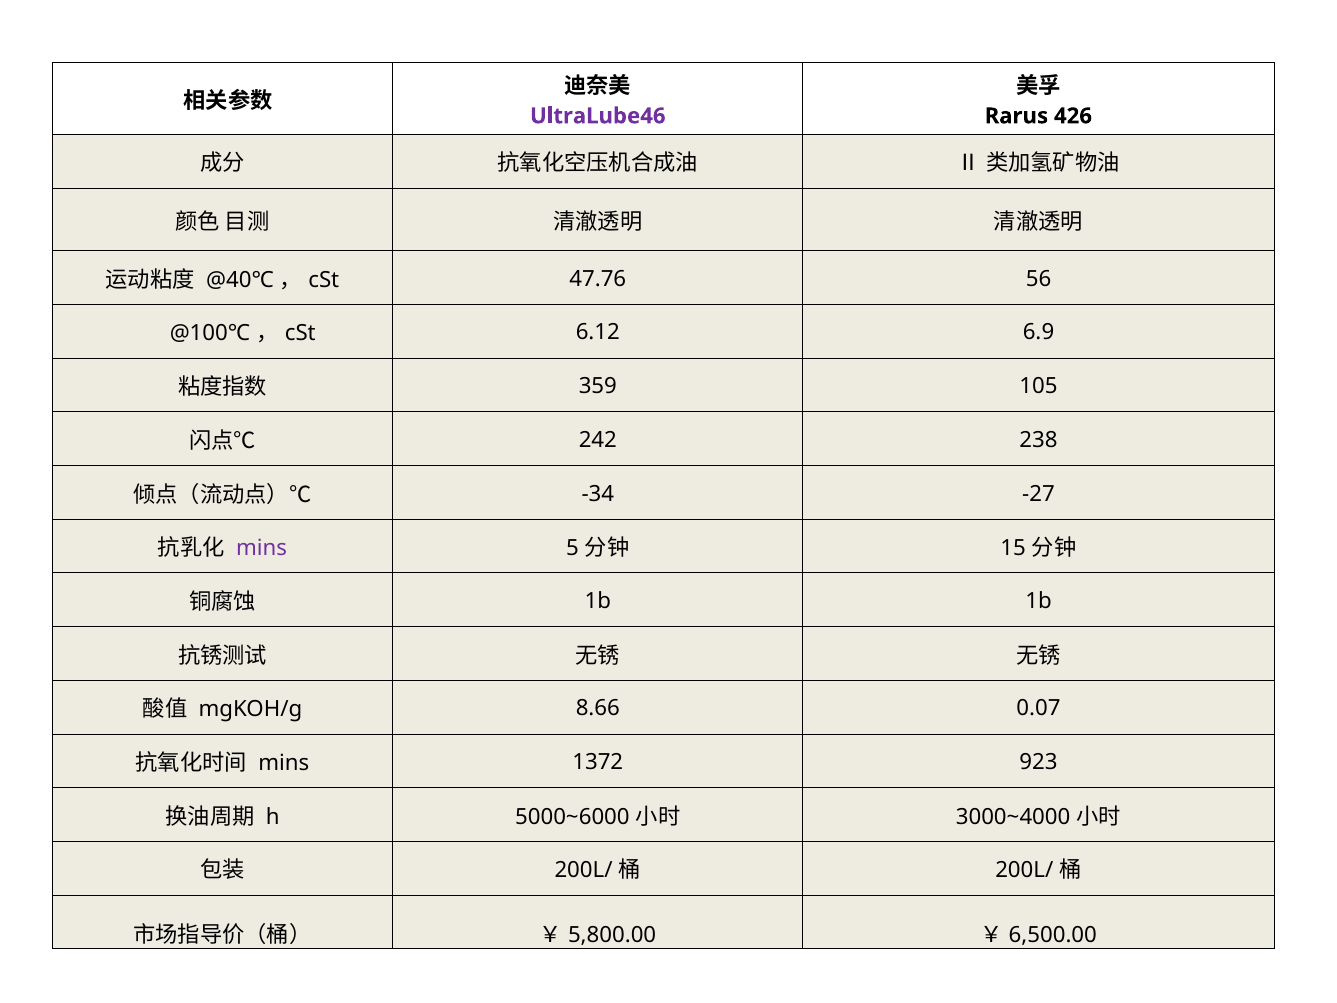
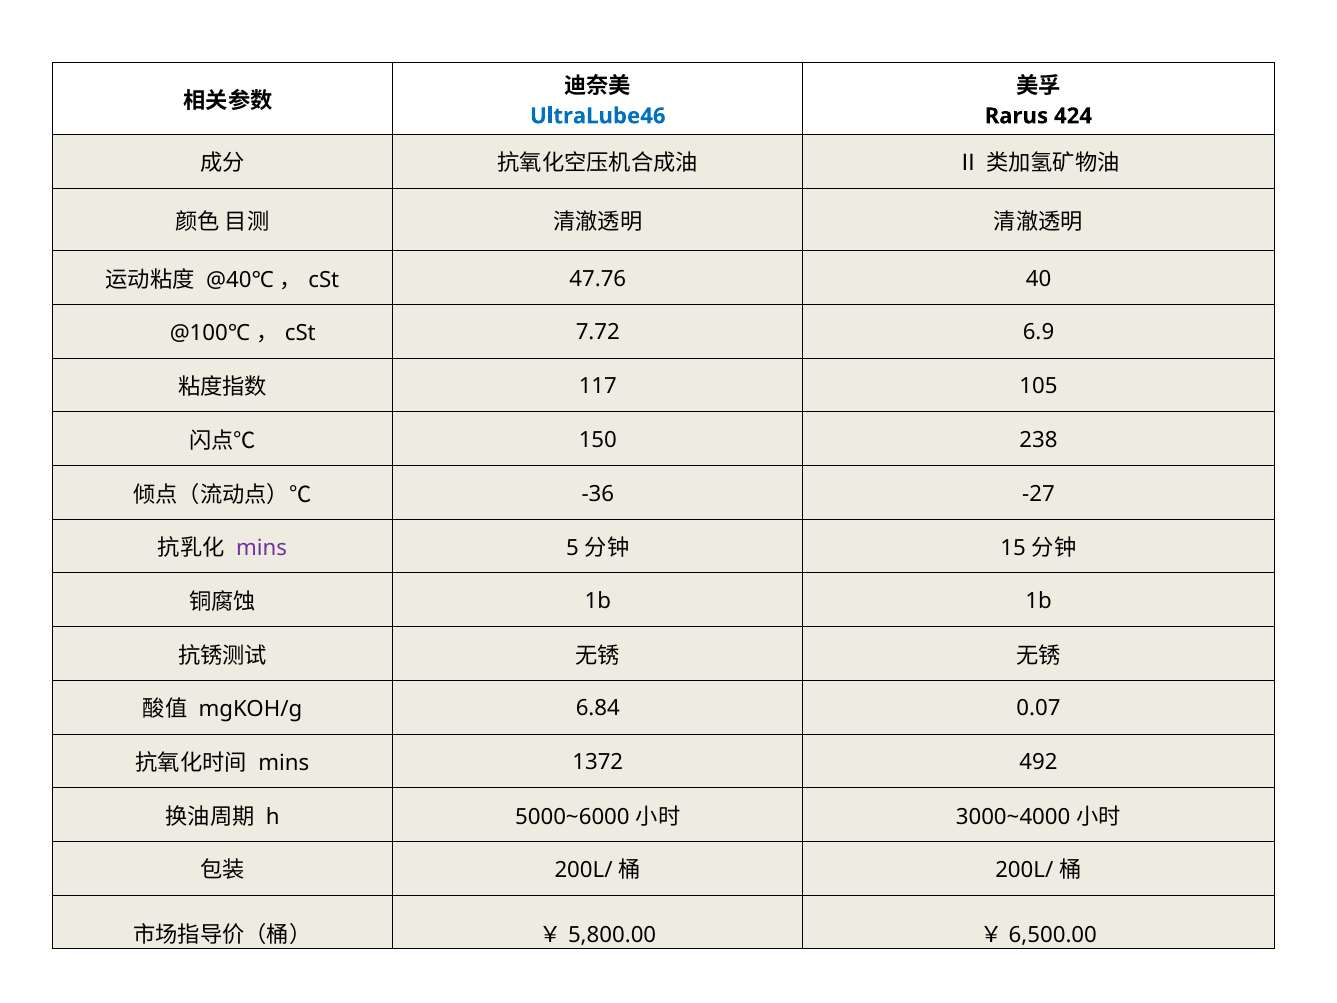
UltraLube46 colour: purple -> blue (598, 116)
426: 426 -> 424 (1073, 116)
56: 56 -> 40 (1039, 279)
6.12: 6.12 -> 7.72 (598, 332)
359: 359 -> 117 (598, 386)
242: 242 -> 150 (598, 440)
-34: -34 -> -36 (598, 494)
8.66: 8.66 -> 6.84 (598, 708)
923: 923 -> 492 (1039, 762)
